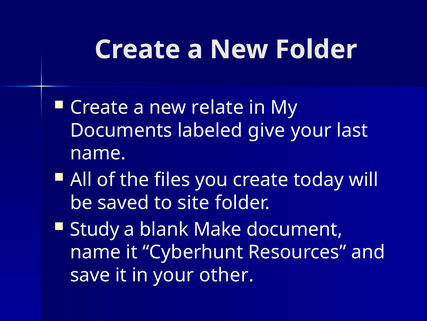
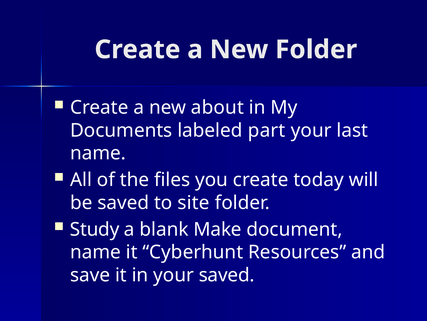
relate: relate -> about (217, 107)
give: give -> part (267, 130)
your other: other -> saved (227, 274)
